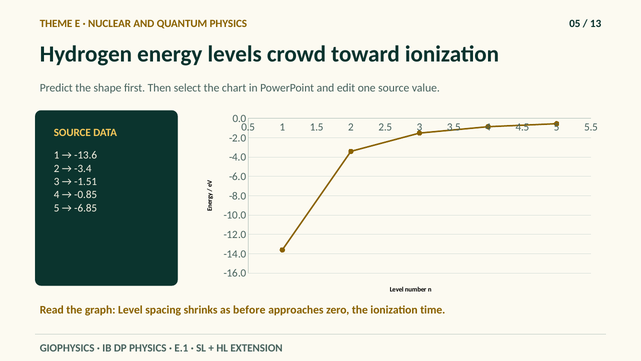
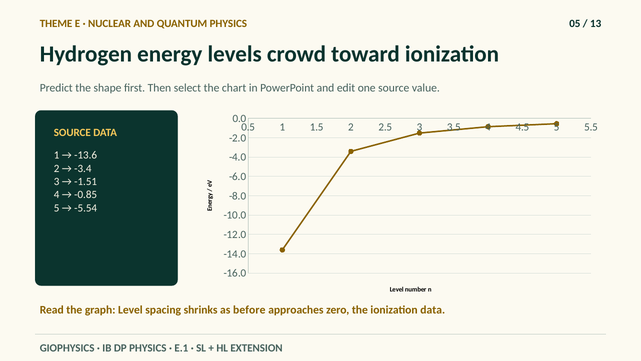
-6.85: -6.85 -> -5.54 (86, 208)
ionization time: time -> data (433, 310)
